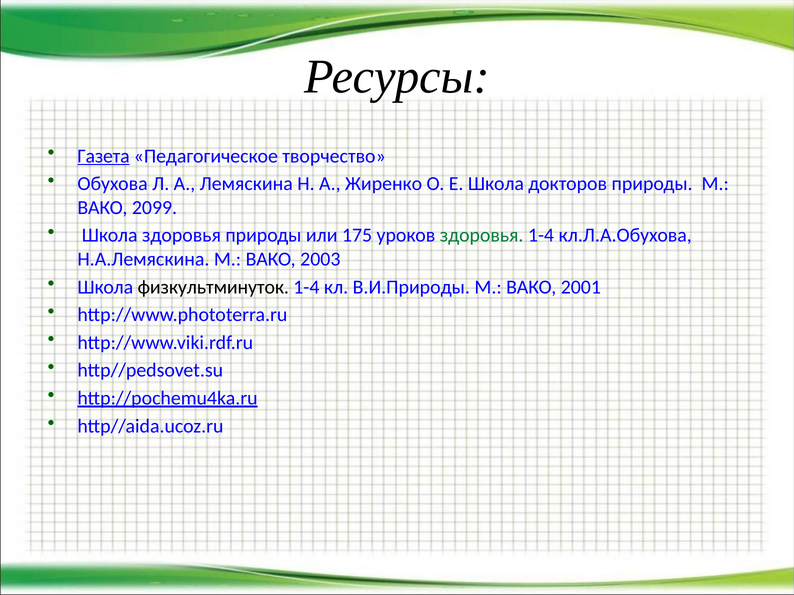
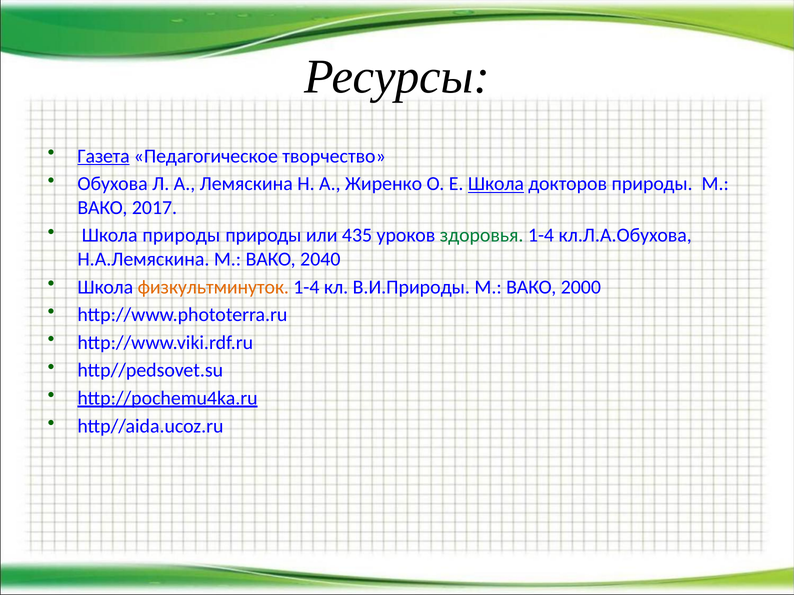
Школа underline: none -> present (496, 184)
2099: 2099 -> 2017 (155, 208)
Школа здоровья: здоровья -> природы (181, 236)
175: 175 -> 435 (357, 236)
2003: 2003 -> 2040 (320, 259)
физкультминуток colour: black -> orange (213, 287)
2001: 2001 -> 2000 (581, 287)
